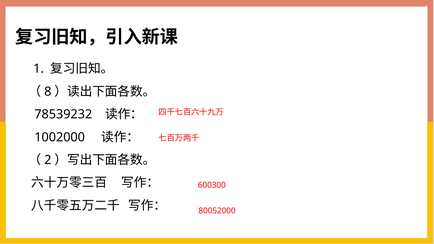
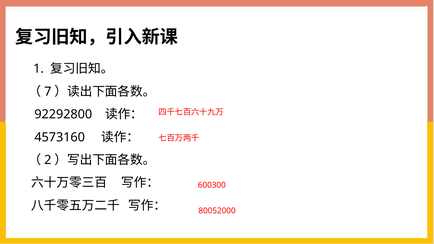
8: 8 -> 7 (48, 92)
78539232: 78539232 -> 92292800 (63, 114)
1002000: 1002000 -> 4573160 (60, 137)
